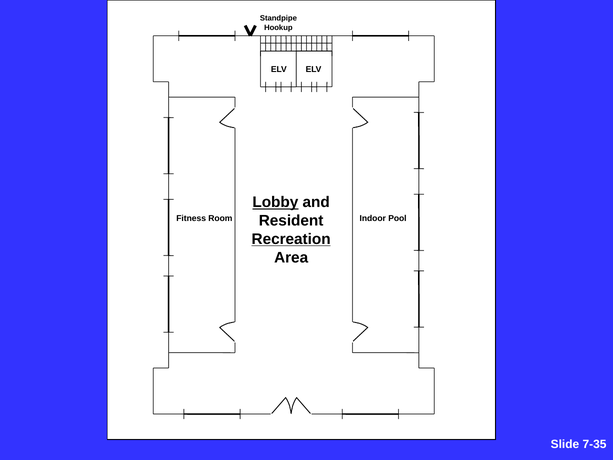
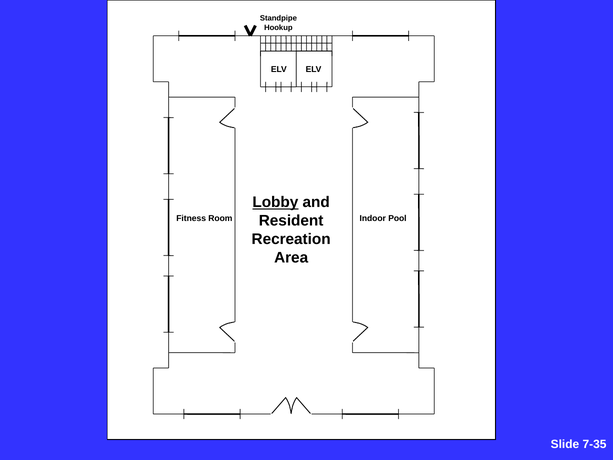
Recreation underline: present -> none (291, 239)
